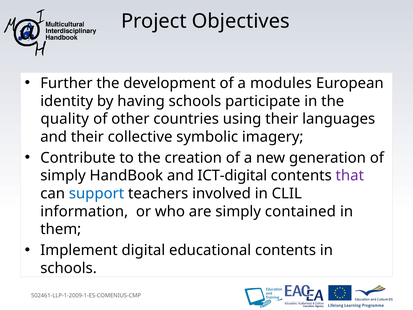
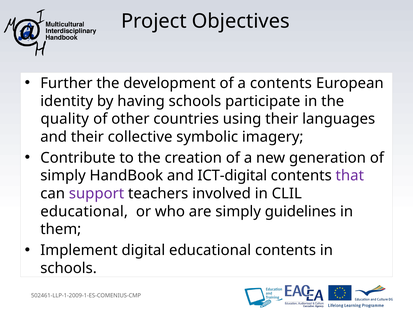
a modules: modules -> contents (281, 83)
support colour: blue -> purple (97, 193)
information: information -> educational (84, 211)
contained: contained -> guidelines (301, 211)
